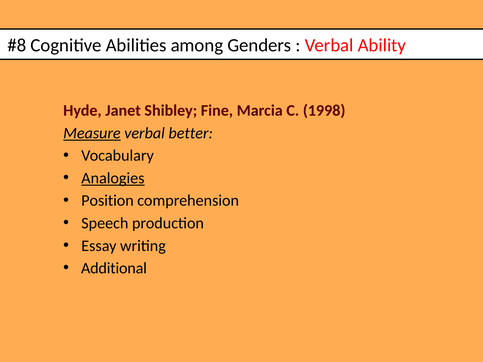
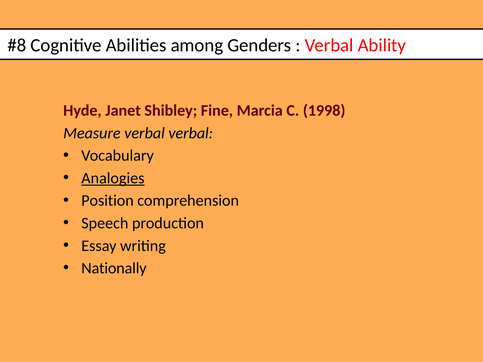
Measure underline: present -> none (92, 133)
verbal better: better -> verbal (191, 133)
Additional: Additional -> Nationally (114, 268)
